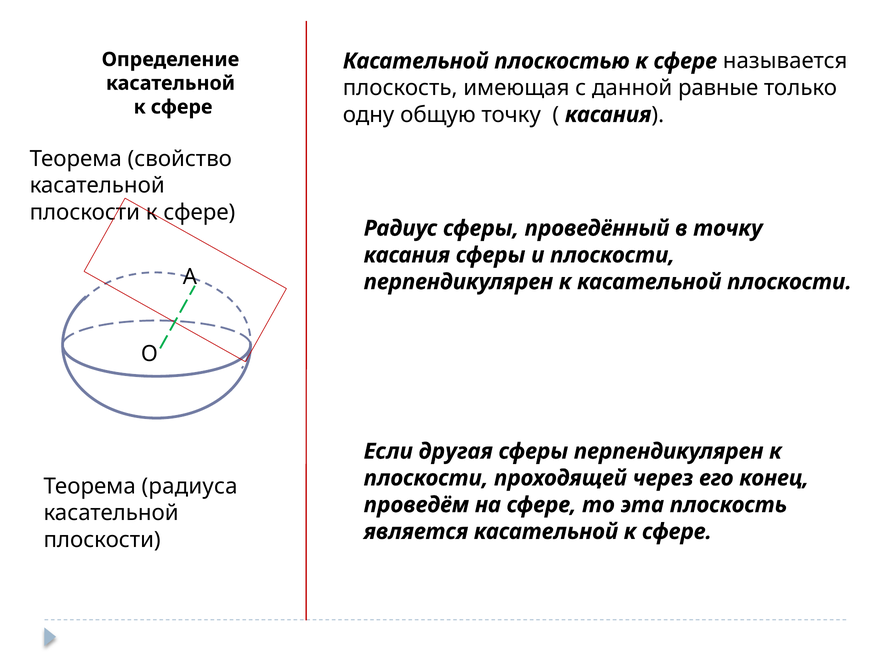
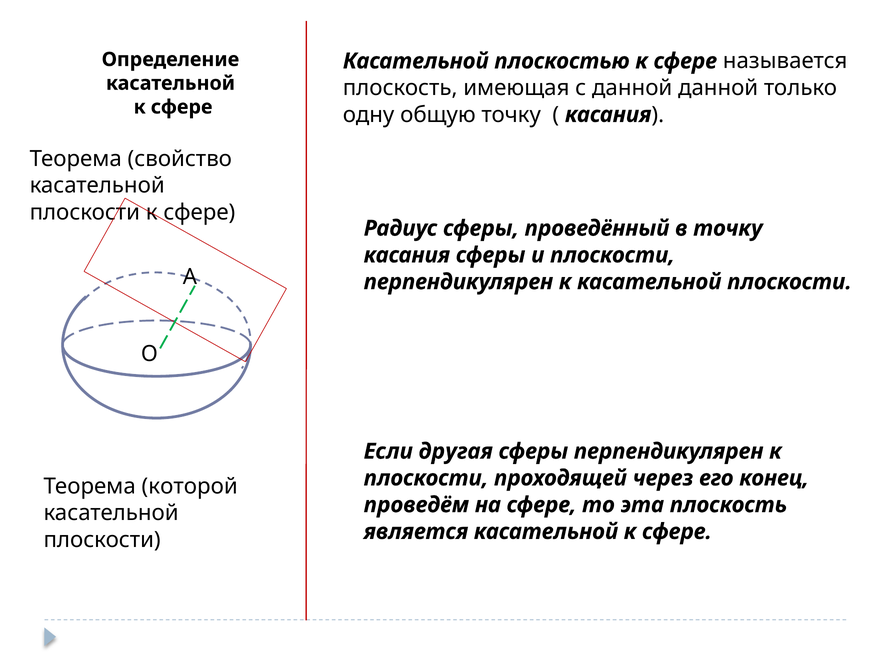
данной равные: равные -> данной (718, 88)
радиуса: радиуса -> которой (190, 486)
